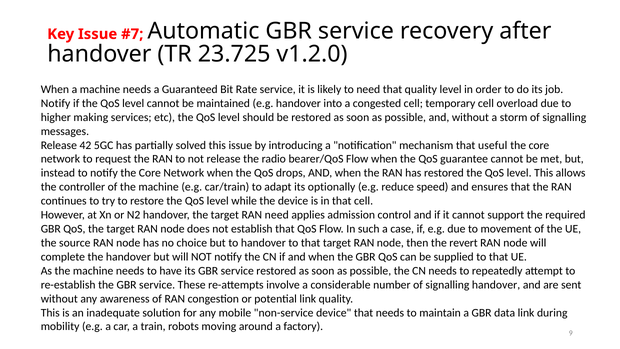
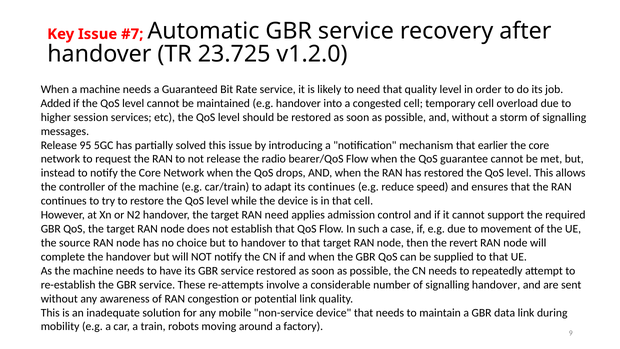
Notify: Notify -> Added (56, 103)
making: making -> session (91, 117)
42: 42 -> 95 (85, 145)
useful: useful -> earlier (493, 145)
its optionally: optionally -> continues (332, 187)
